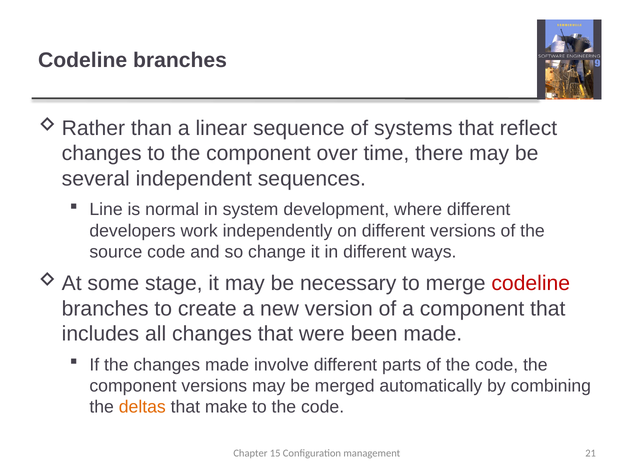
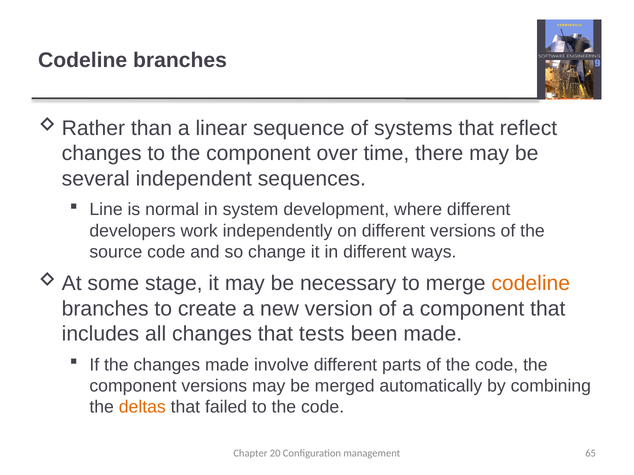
codeline colour: red -> orange (531, 284)
were: were -> tests (322, 334)
make: make -> failed (226, 408)
15: 15 -> 20 (275, 454)
21: 21 -> 65 (591, 454)
